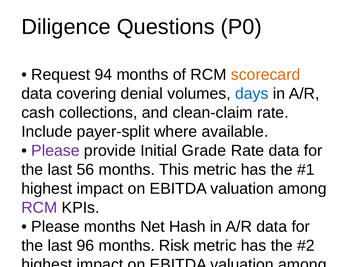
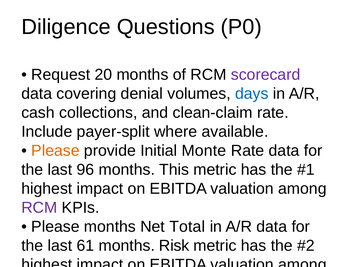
94: 94 -> 20 (103, 75)
scorecard colour: orange -> purple (266, 75)
Please colour: purple -> orange (55, 151)
Grade: Grade -> Monte (204, 151)
56: 56 -> 96 (85, 170)
Hash: Hash -> Total (187, 227)
96: 96 -> 61 (85, 246)
